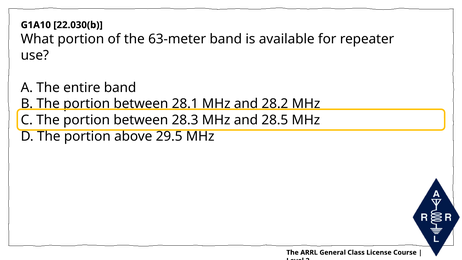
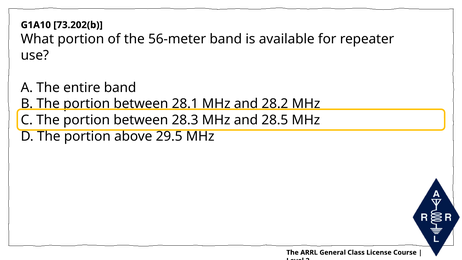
22.030(b: 22.030(b -> 73.202(b (78, 25)
63-meter: 63-meter -> 56-meter (177, 39)
